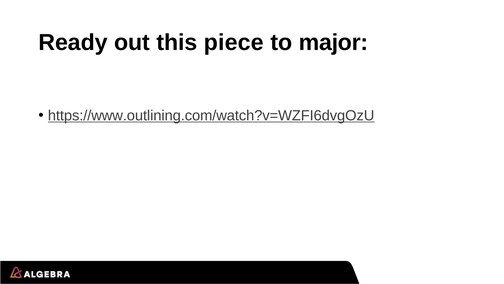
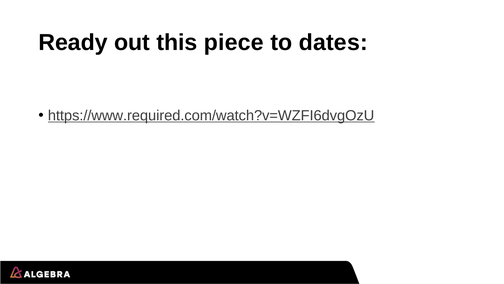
major: major -> dates (333, 42)
https://www.outlining.com/watch?v=WZFI6dvgOzU: https://www.outlining.com/watch?v=WZFI6dvgOzU -> https://www.required.com/watch?v=WZFI6dvgOzU (211, 115)
